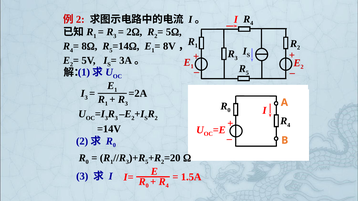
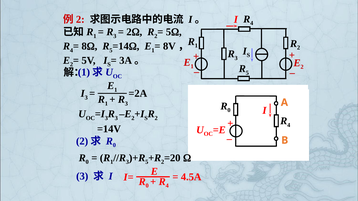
1.5A: 1.5A -> 4.5A (191, 177)
